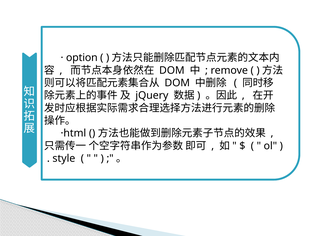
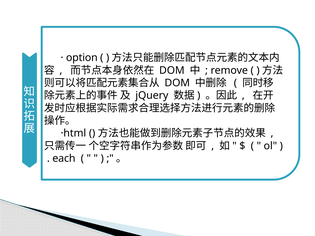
style: style -> each (64, 159)
